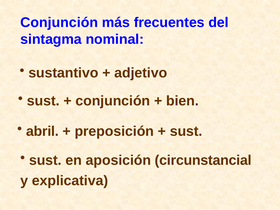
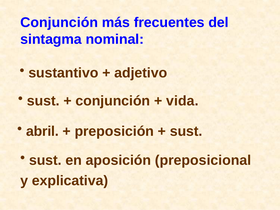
bien: bien -> vida (182, 101)
circunstancial: circunstancial -> preposicional (203, 160)
